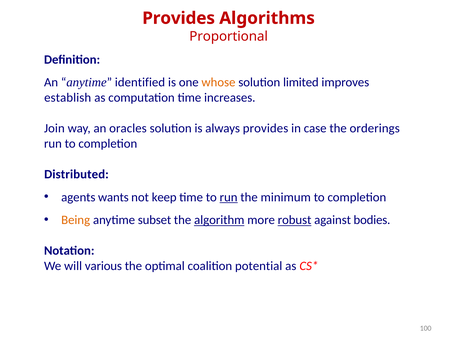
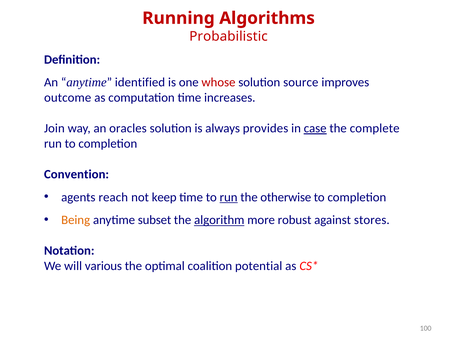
Provides: Provides -> Running (178, 18)
Proportional: Proportional -> Probabilistic (229, 36)
whose colour: orange -> red (218, 83)
limited: limited -> source (301, 83)
establish: establish -> outcome (68, 98)
case underline: none -> present (315, 128)
orderings: orderings -> complete (375, 128)
Distributed: Distributed -> Convention (77, 174)
wants: wants -> reach (113, 197)
minimum: minimum -> otherwise (286, 197)
robust underline: present -> none (295, 220)
bodies: bodies -> stores (372, 220)
